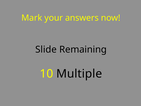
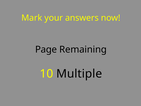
Slide: Slide -> Page (46, 49)
